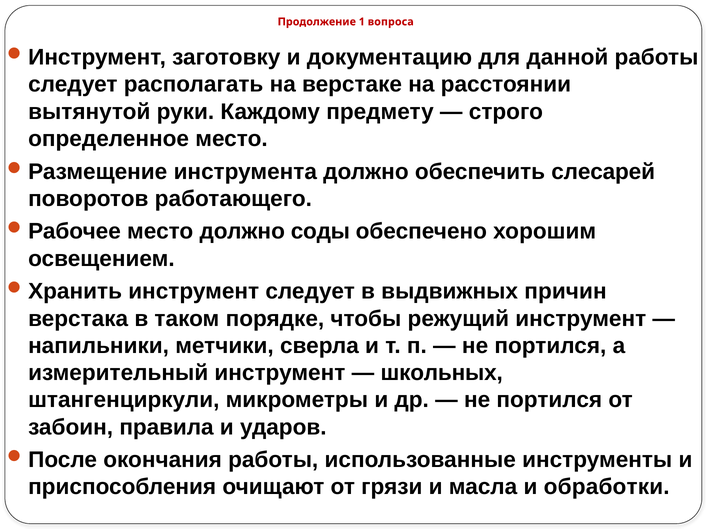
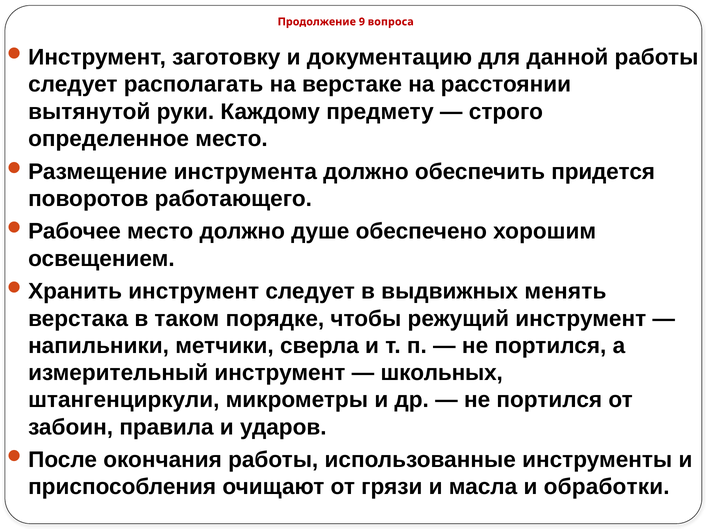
1: 1 -> 9 (362, 22)
слесарей: слесарей -> придется (603, 171)
соды: соды -> душе (320, 231)
причин: причин -> менять (565, 291)
